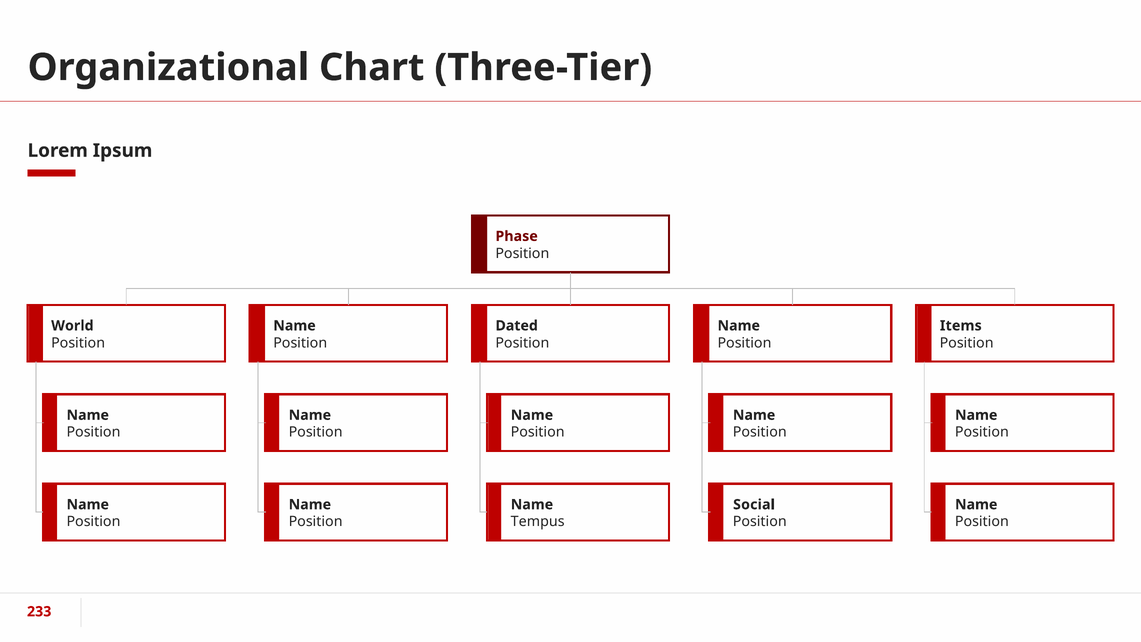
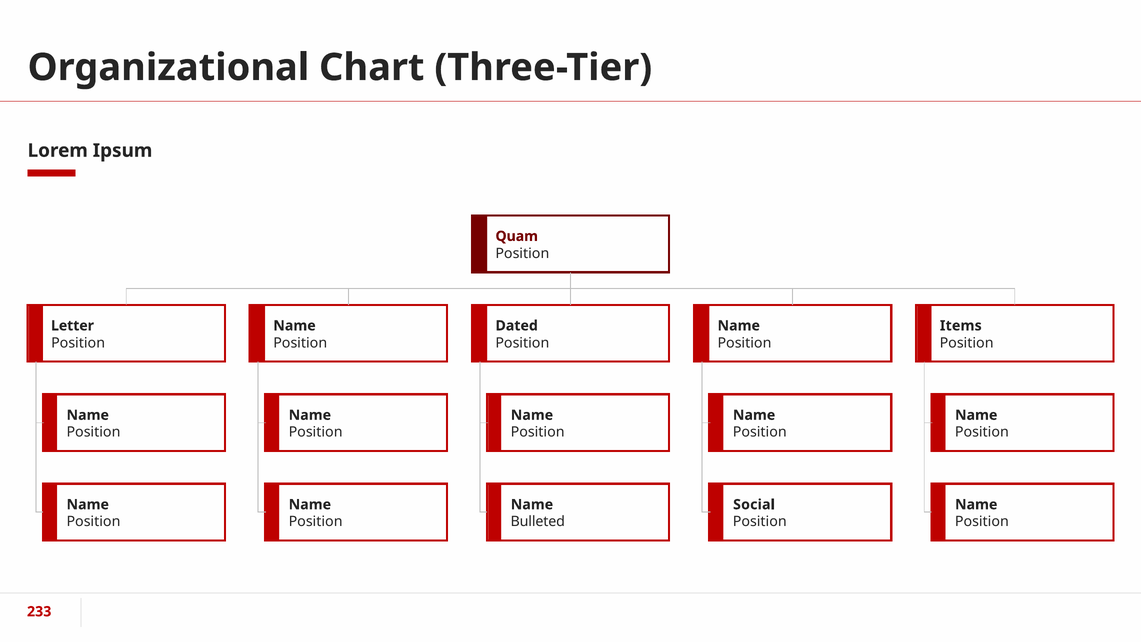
Phase: Phase -> Quam (517, 236)
World: World -> Letter (72, 326)
Tempus: Tempus -> Bulleted (538, 522)
